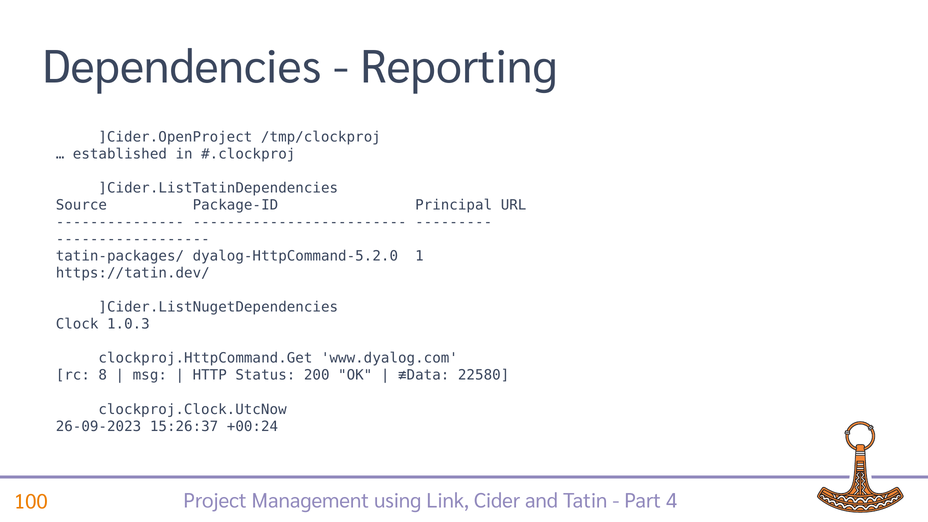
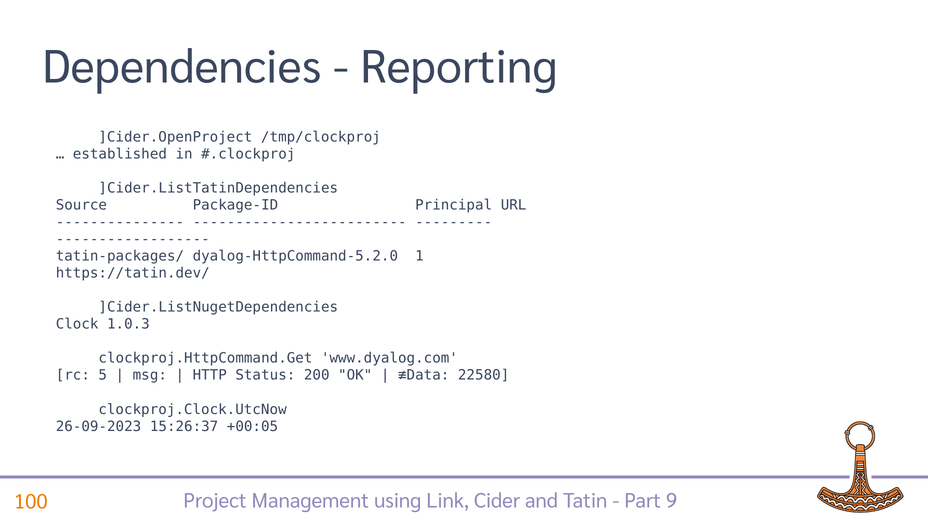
8: 8 -> 5 (103, 375)
+00:24: +00:24 -> +00:05 (252, 426)
4: 4 -> 9 (672, 501)
